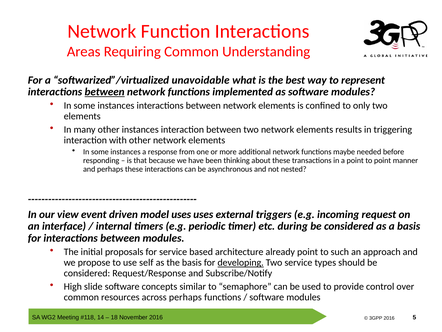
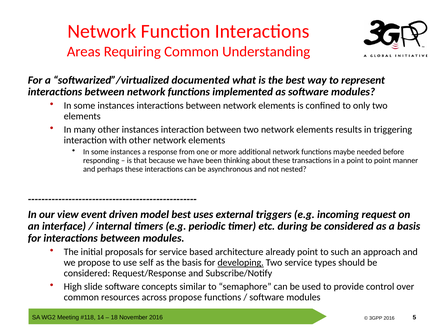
unavoidable: unavoidable -> documented (201, 80)
between underline: present -> none (105, 92)
model uses: uses -> best (181, 214)
across perhaps: perhaps -> propose (185, 297)
